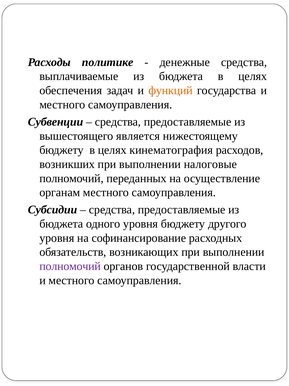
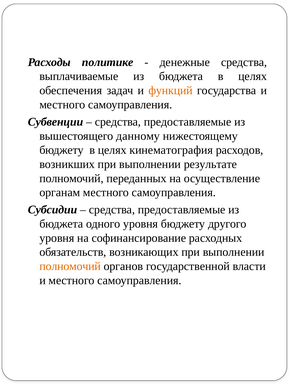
является: является -> данному (138, 136)
налоговые: налоговые -> результате (210, 164)
полномочий colour: purple -> orange (70, 266)
